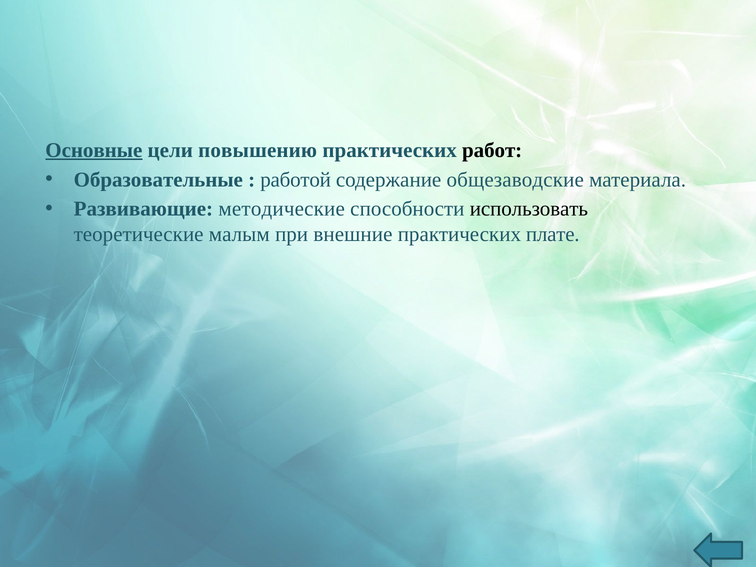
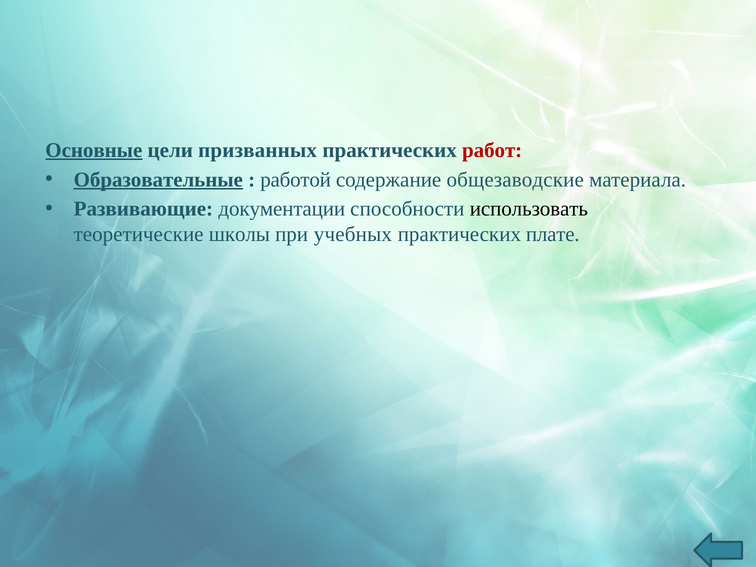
повышению: повышению -> призванных (258, 150)
работ colour: black -> red (492, 150)
Образовательные underline: none -> present (158, 180)
методические: методические -> документации (282, 209)
малым: малым -> школы (239, 234)
внешние: внешние -> учебных (353, 234)
